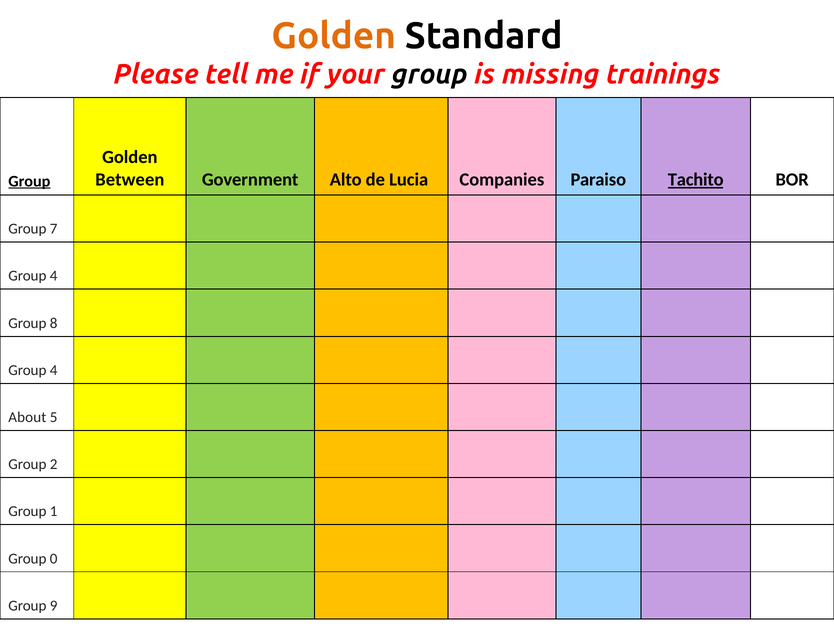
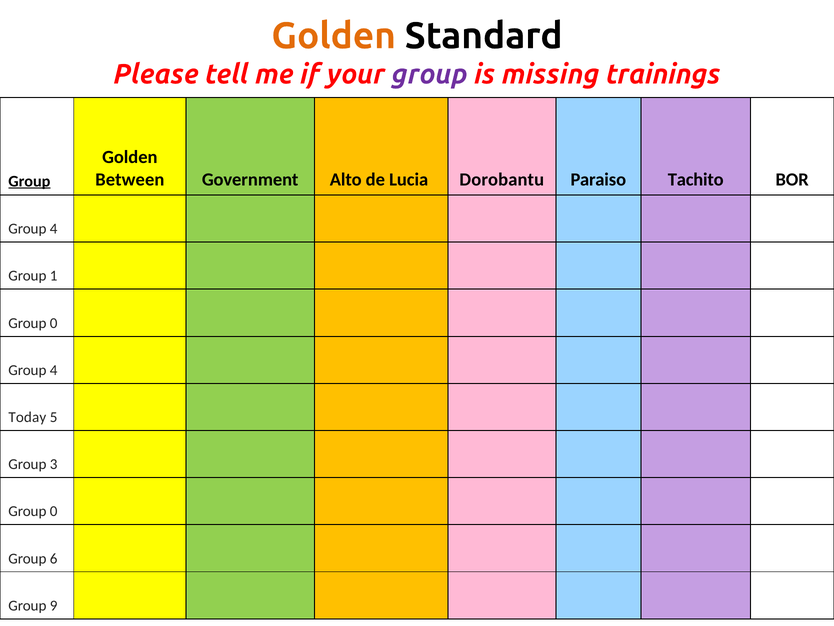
group colour: black -> purple (430, 74)
Companies: Companies -> Dorobantu (502, 180)
Tachito underline: present -> none (696, 180)
7: 7 -> 4 (54, 229)
4: 4 -> 1 (54, 276)
8: 8 -> 0 (54, 323)
About: About -> Today (27, 417)
2: 2 -> 3 (54, 464)
1: 1 -> 0 (54, 511)
0: 0 -> 6 (54, 558)
